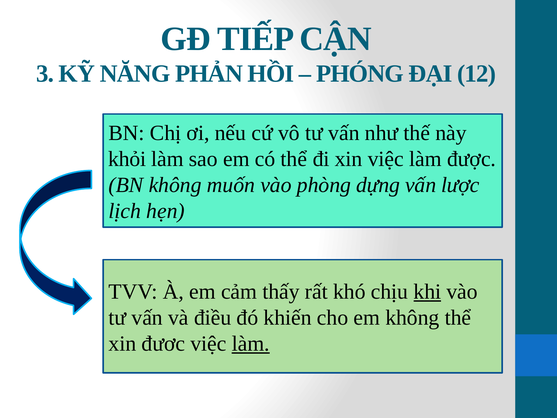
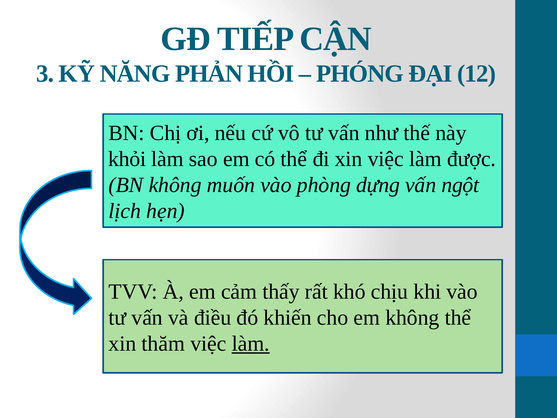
lược: lược -> ngột (460, 185)
khi underline: present -> none (427, 292)
đươc: đươc -> thăm (163, 344)
